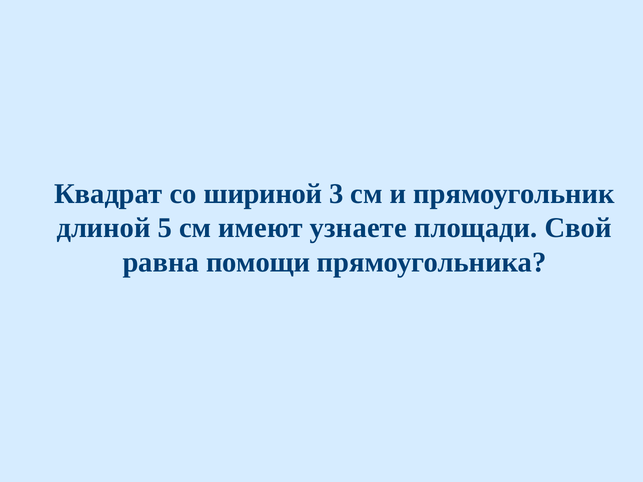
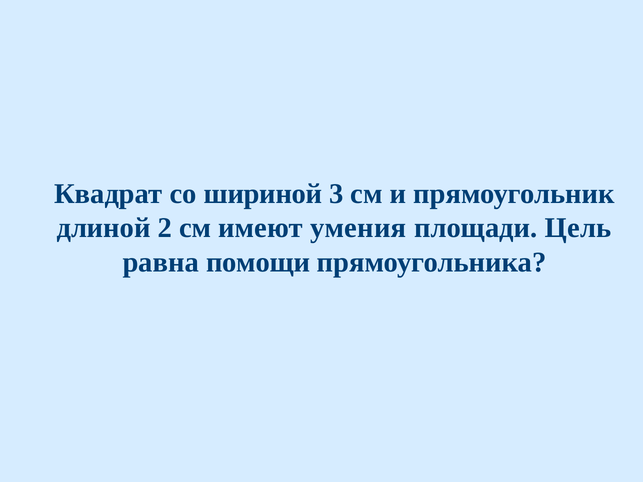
5: 5 -> 2 (165, 228)
узнаете: узнаете -> умения (358, 228)
Свой: Свой -> Цель (578, 228)
